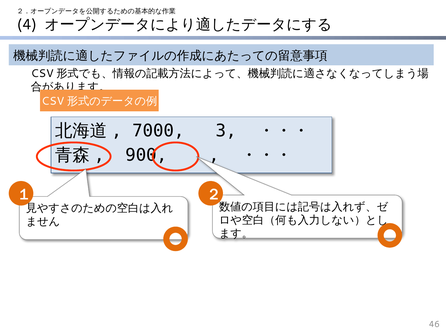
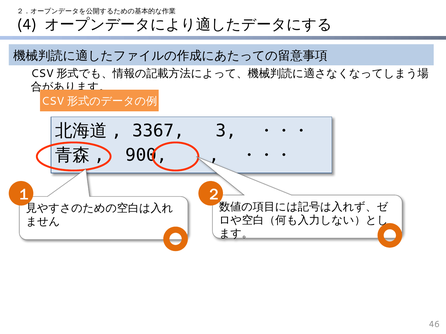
7000: 7000 -> 3367 (158, 131)
